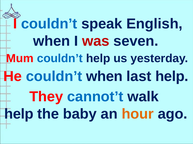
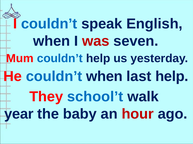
cannot’t: cannot’t -> school’t (95, 97)
help: help -> year (19, 114)
hour colour: orange -> red (138, 114)
